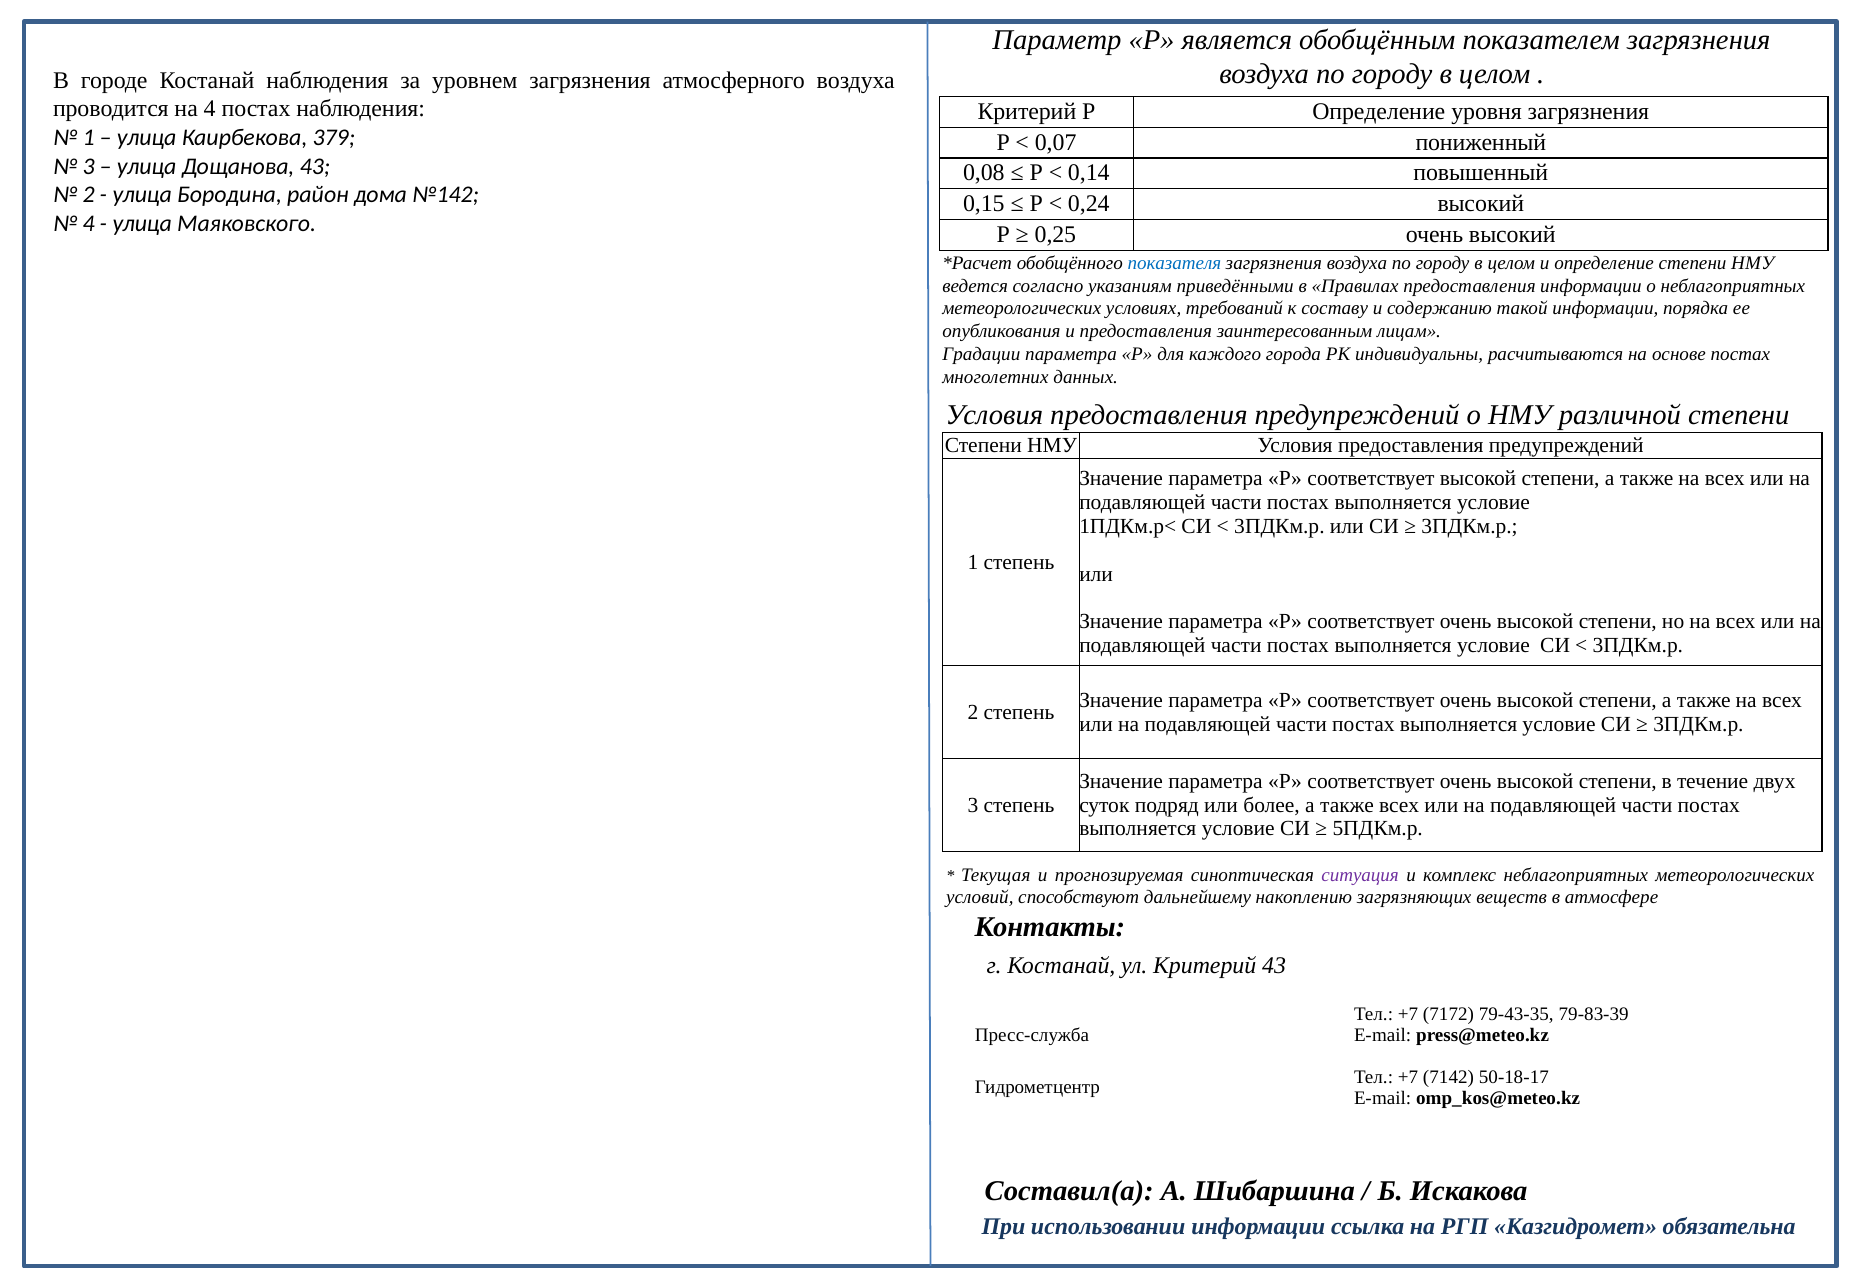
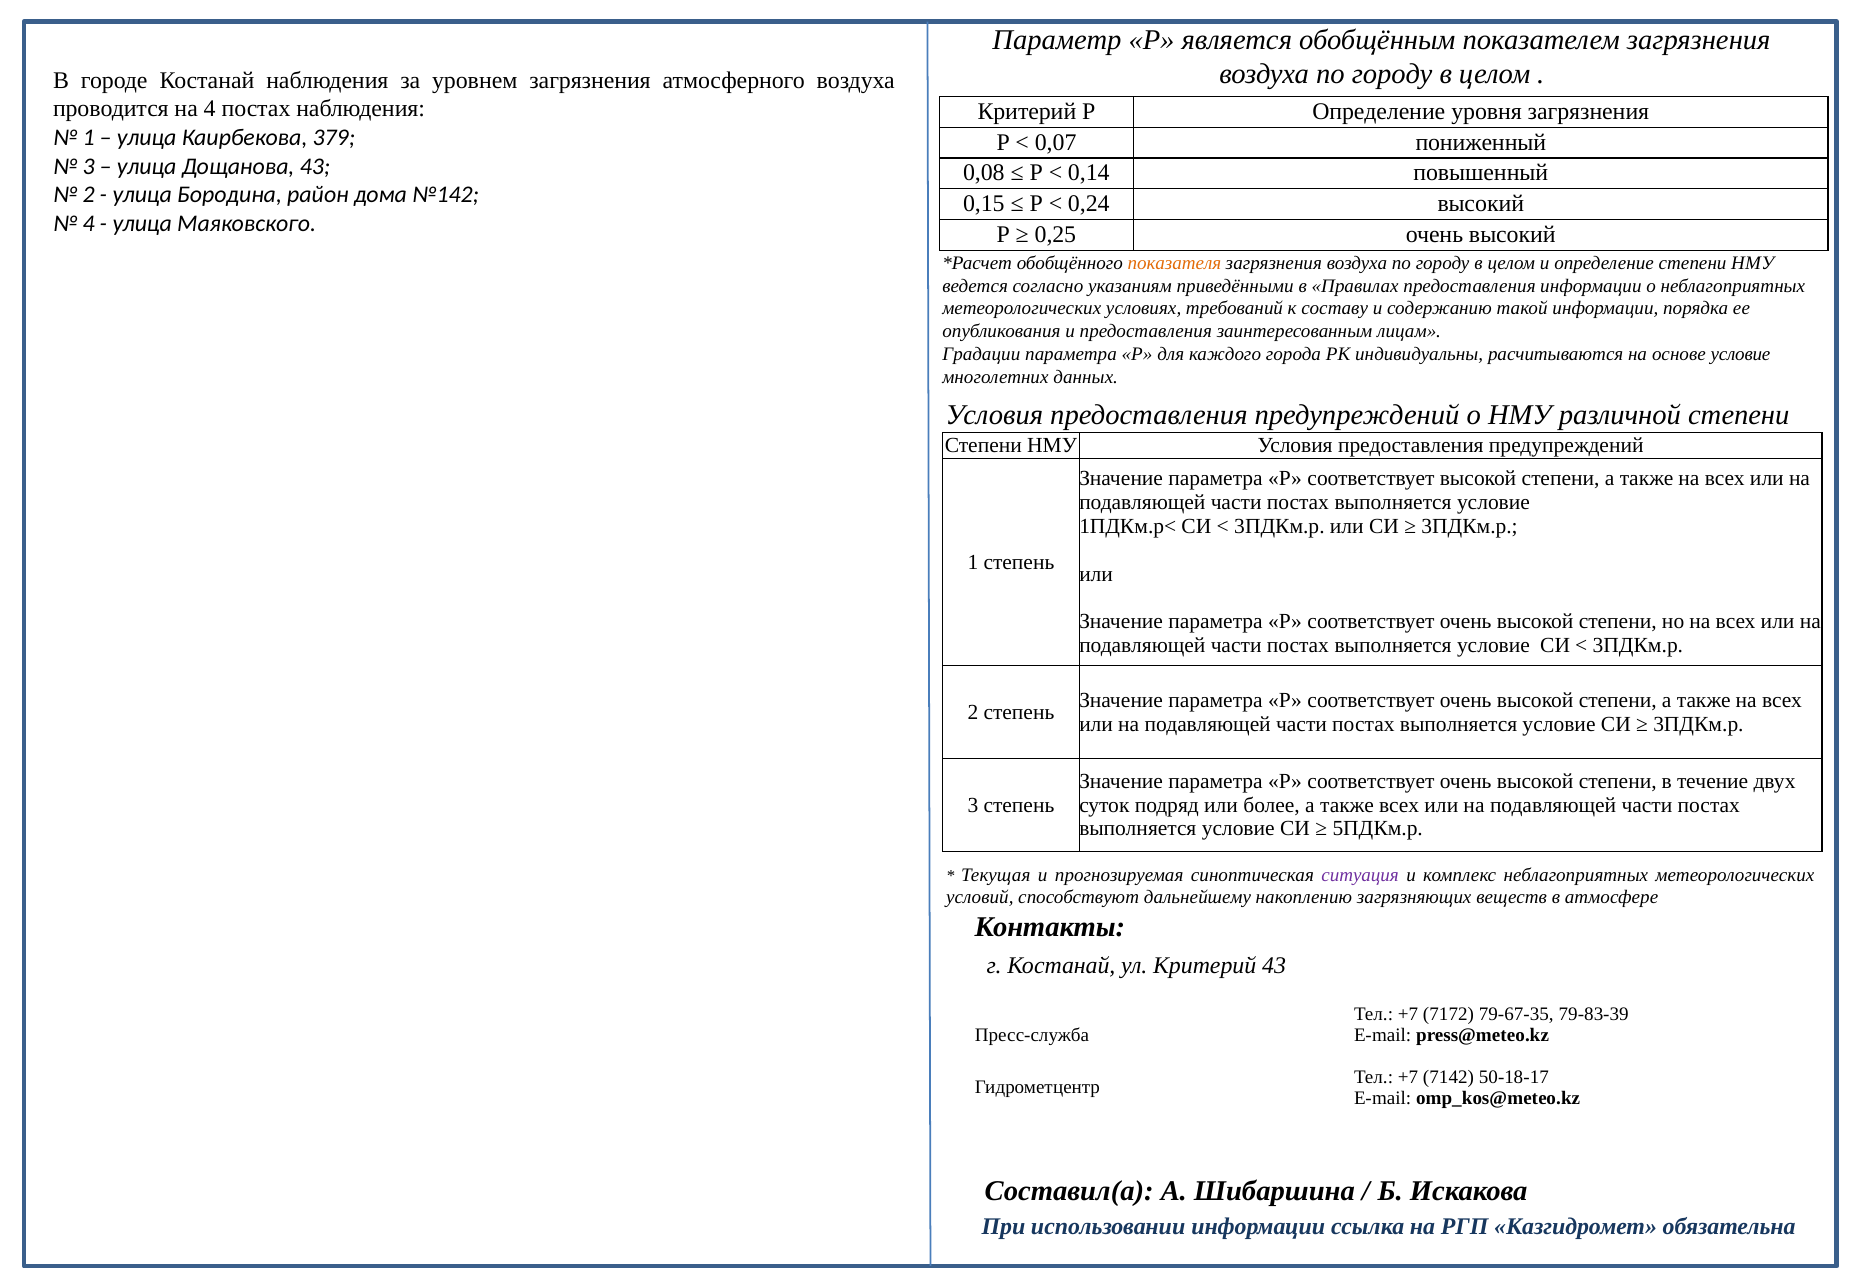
показателя colour: blue -> orange (1174, 263)
основе постах: постах -> условие (1740, 354)
79-43-35: 79-43-35 -> 79-67-35 (1516, 1014)
